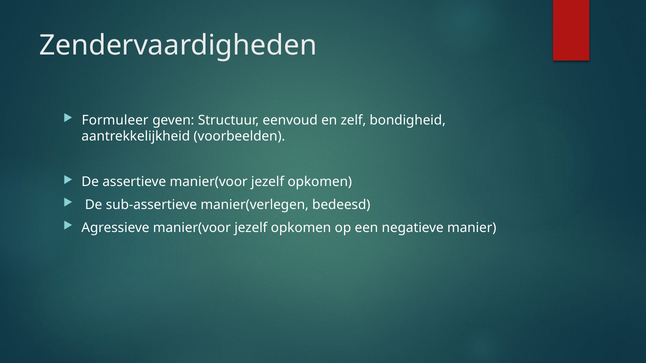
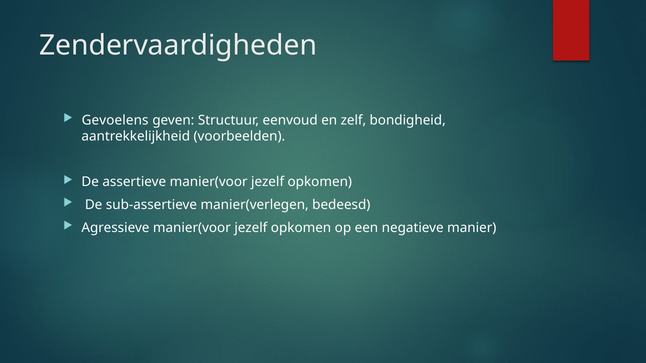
Formuleer: Formuleer -> Gevoelens (115, 120)
